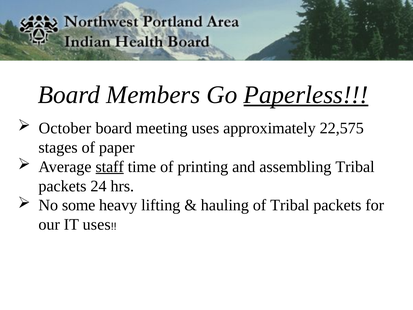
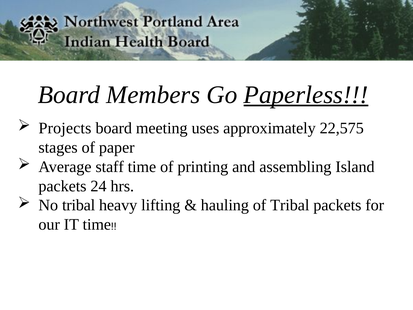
October: October -> Projects (65, 128)
staff underline: present -> none (110, 167)
assembling Tribal: Tribal -> Island (355, 167)
No some: some -> tribal (79, 205)
IT uses: uses -> time (97, 224)
